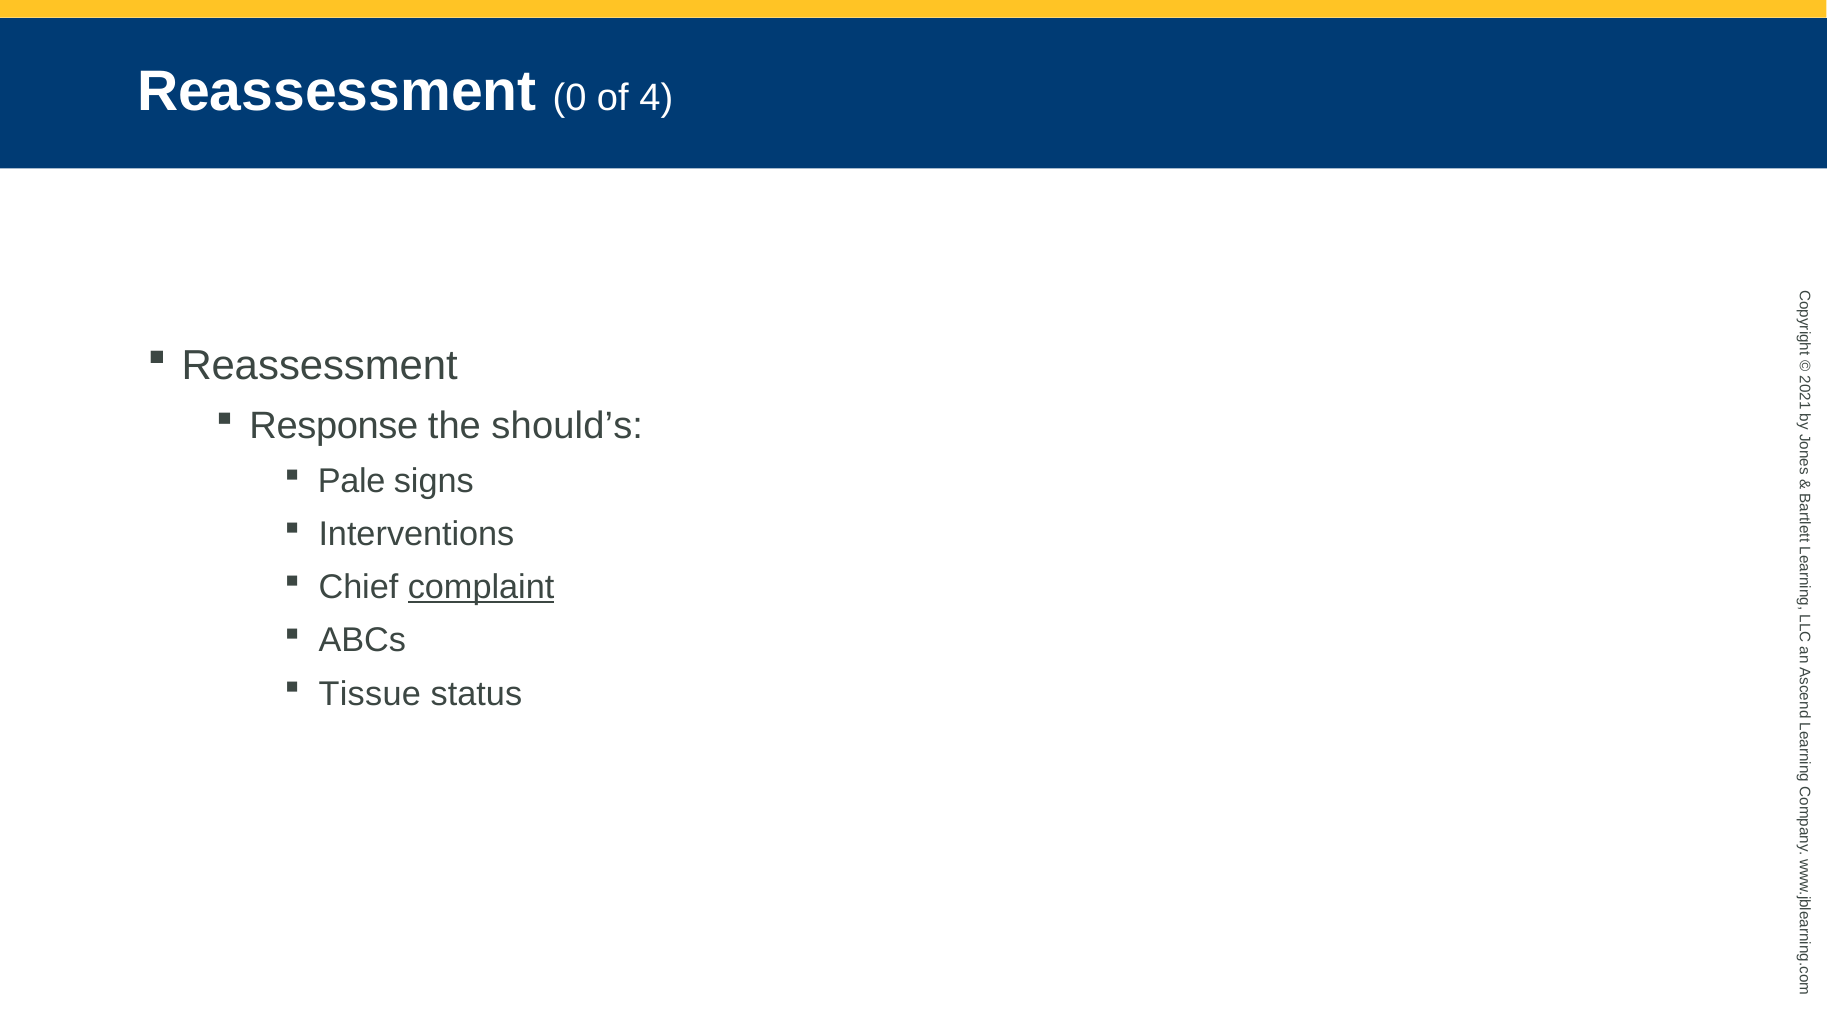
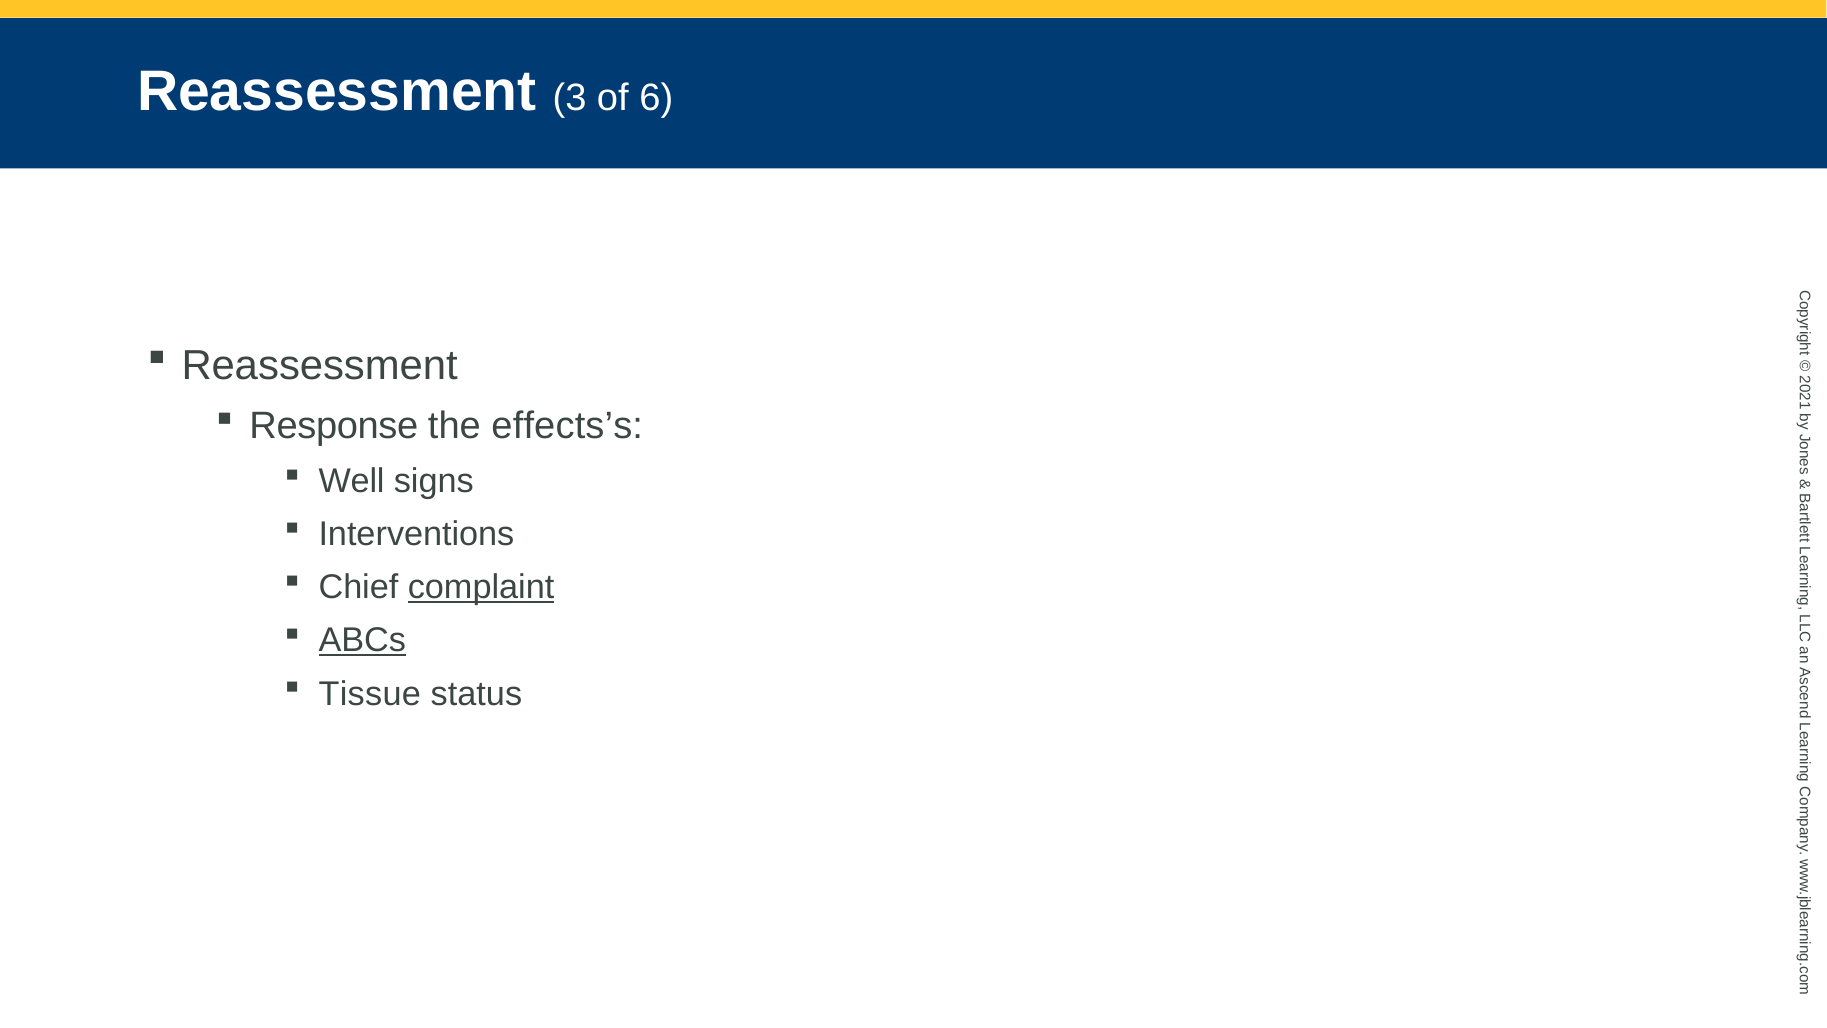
Reassessment 0: 0 -> 3 (570, 98)
4: 4 -> 6 (656, 98)
should’s: should’s -> effects’s (567, 426)
Pale: Pale -> Well (352, 481)
ABCs underline: none -> present (362, 640)
